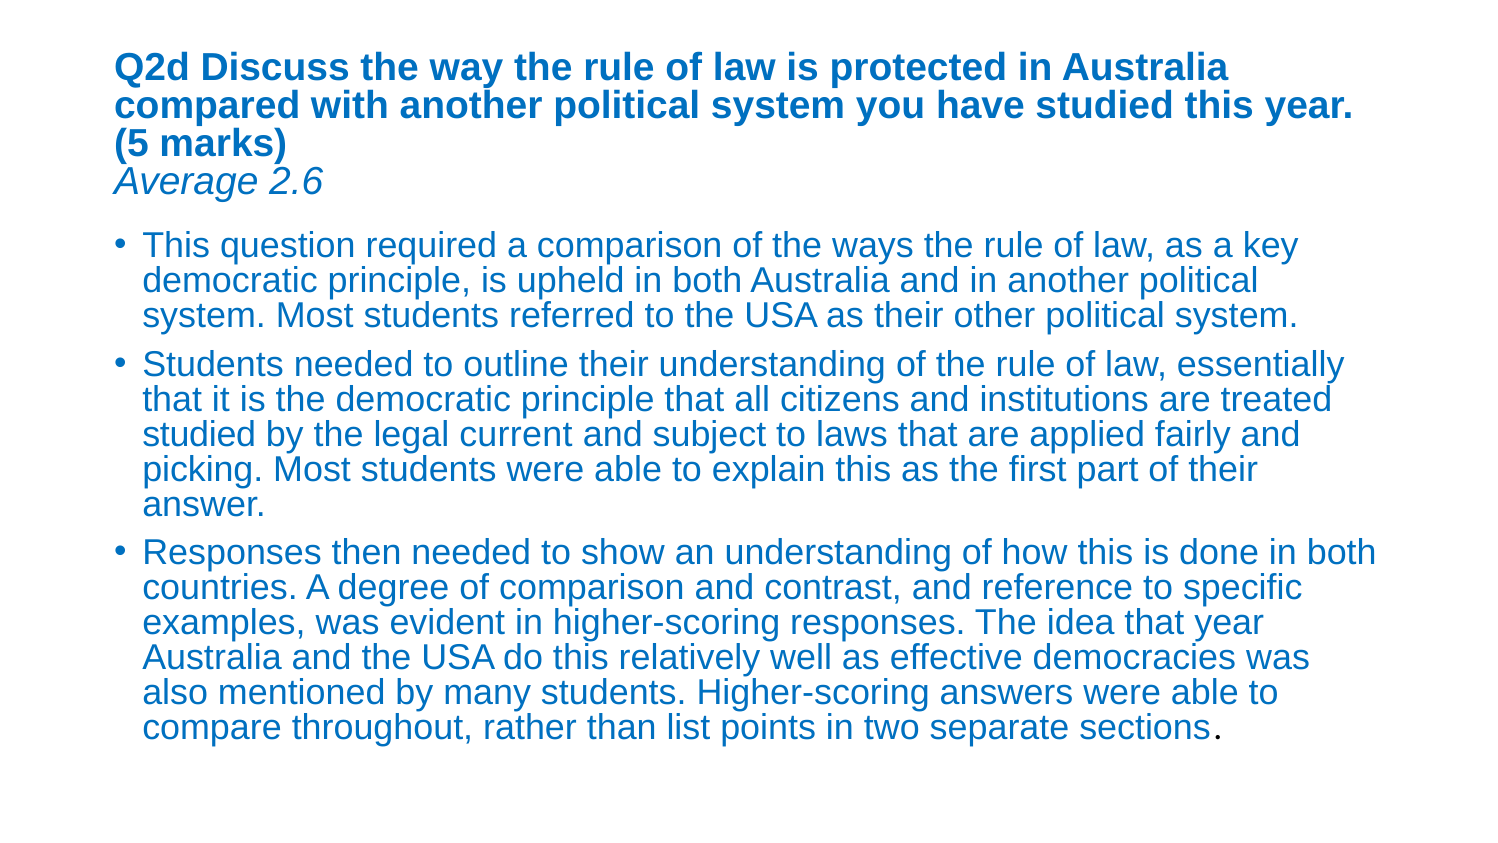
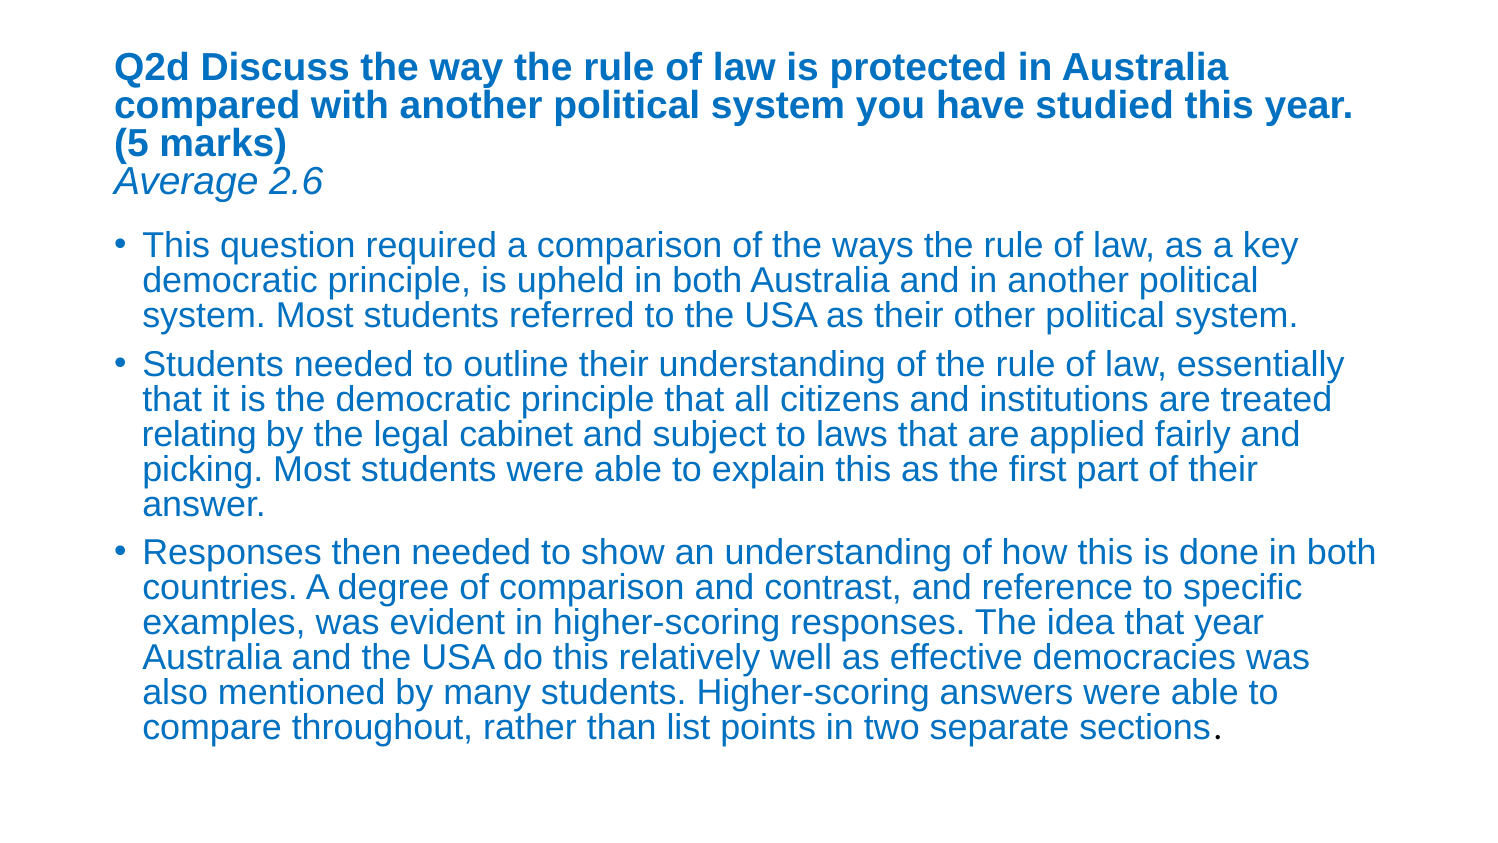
studied: studied -> relating (199, 434)
current: current -> cabinet (516, 434)
